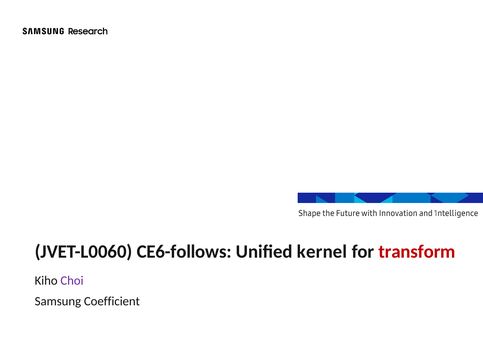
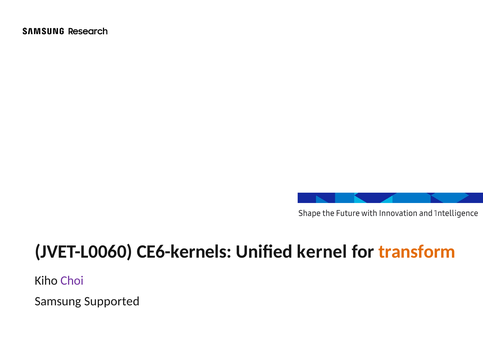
CE6-follows: CE6-follows -> CE6-kernels (184, 251)
transform colour: red -> orange (417, 251)
Coefficient: Coefficient -> Supported (112, 301)
